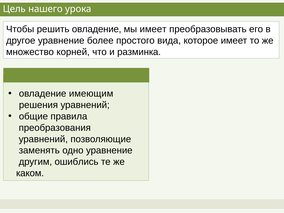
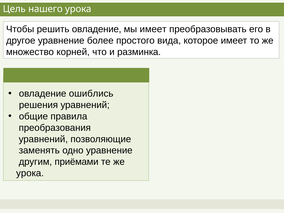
имеющим: имеющим -> ошиблись (91, 94)
ошиблись: ошиблись -> приёмами (77, 162)
каком: каком -> урока (30, 173)
